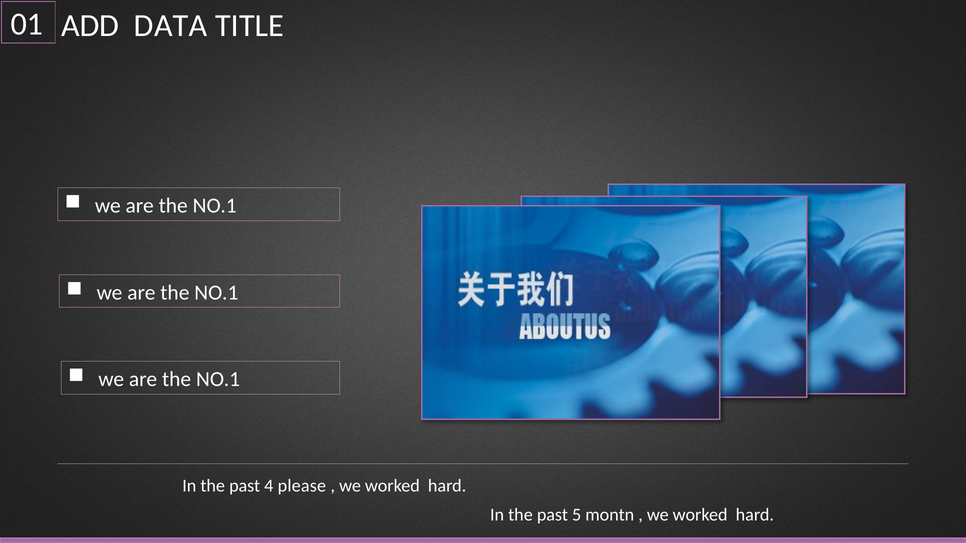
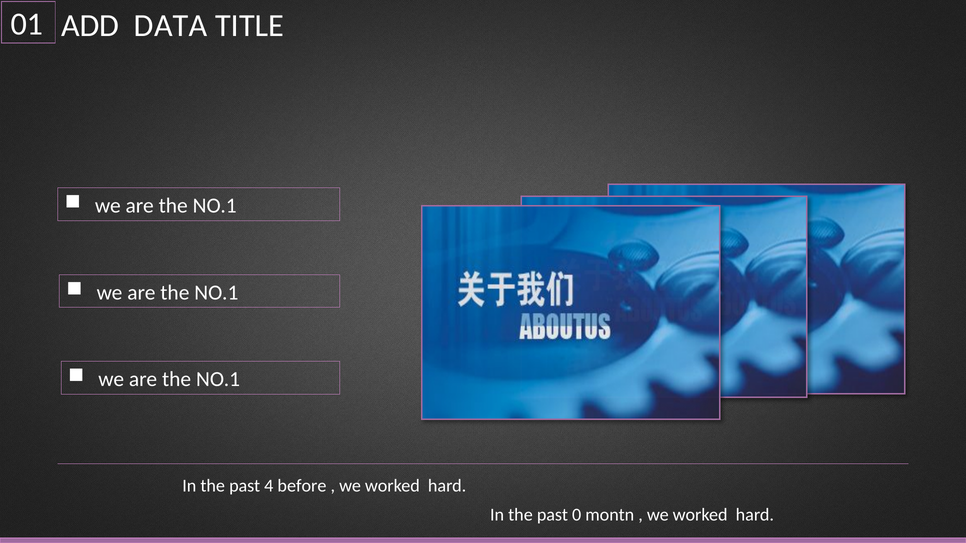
please: please -> before (302, 486)
5: 5 -> 0 (577, 515)
